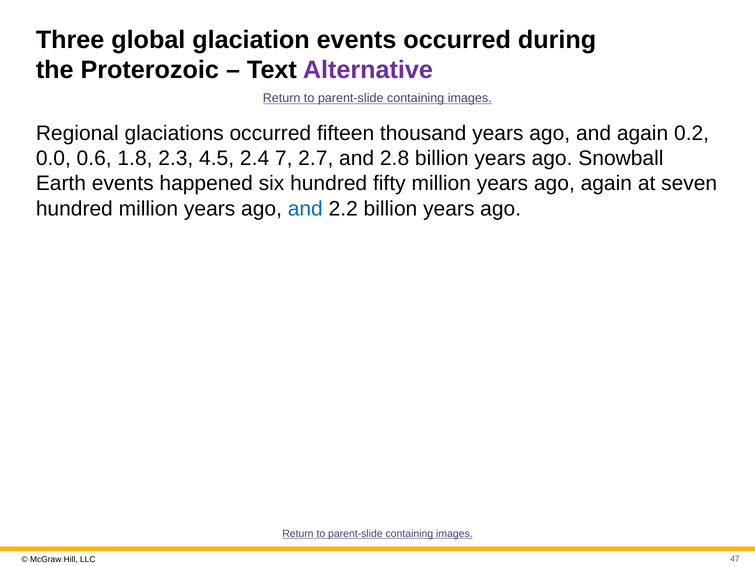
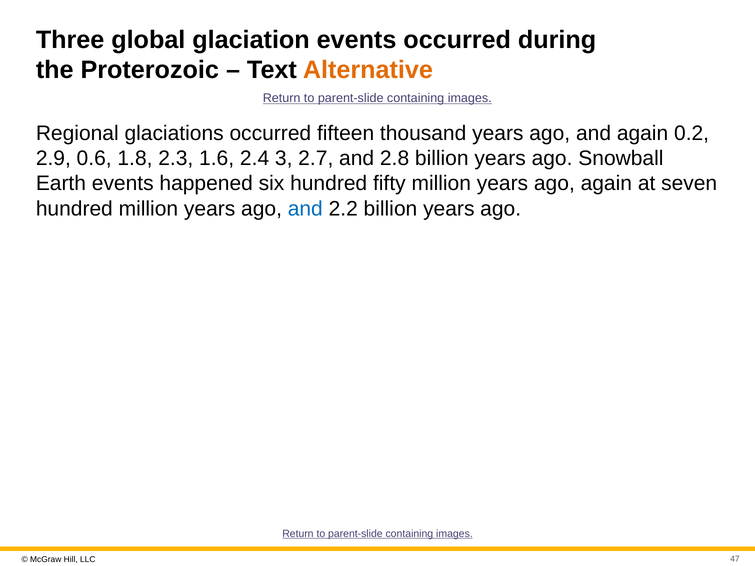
Alternative colour: purple -> orange (368, 70)
0.0: 0.0 -> 2.9 (53, 158)
4.5: 4.5 -> 1.6 (217, 158)
7: 7 -> 3 (284, 158)
